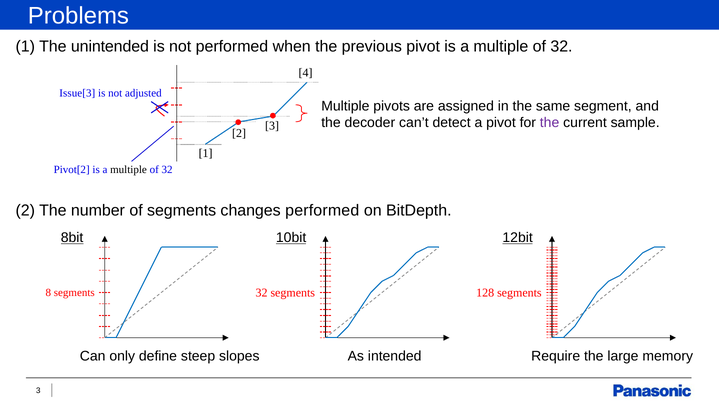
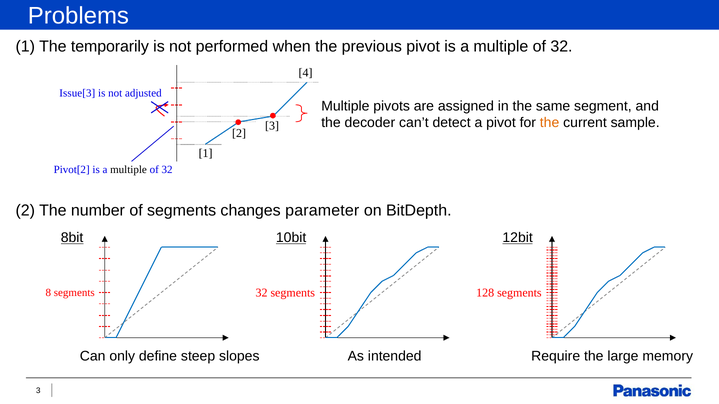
unintended: unintended -> temporarily (110, 47)
the colour: purple -> orange (550, 123)
changes performed: performed -> parameter (322, 211)
